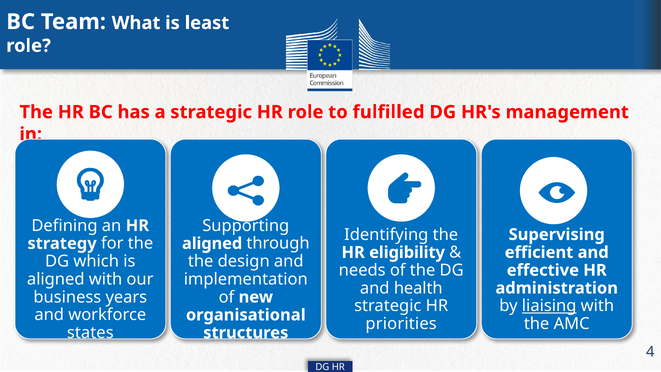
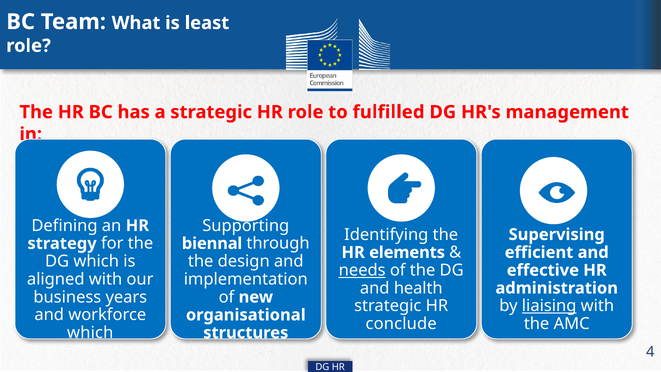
aligned: aligned -> biennal (212, 243)
eligibility: eligibility -> elements (407, 252)
needs underline: none -> present (362, 270)
priorities: priorities -> conclude (401, 324)
states: states -> which (90, 333)
